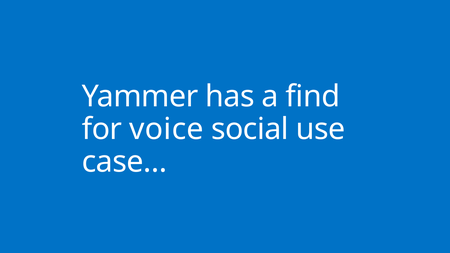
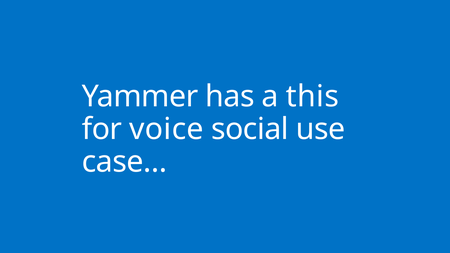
find: find -> this (312, 96)
